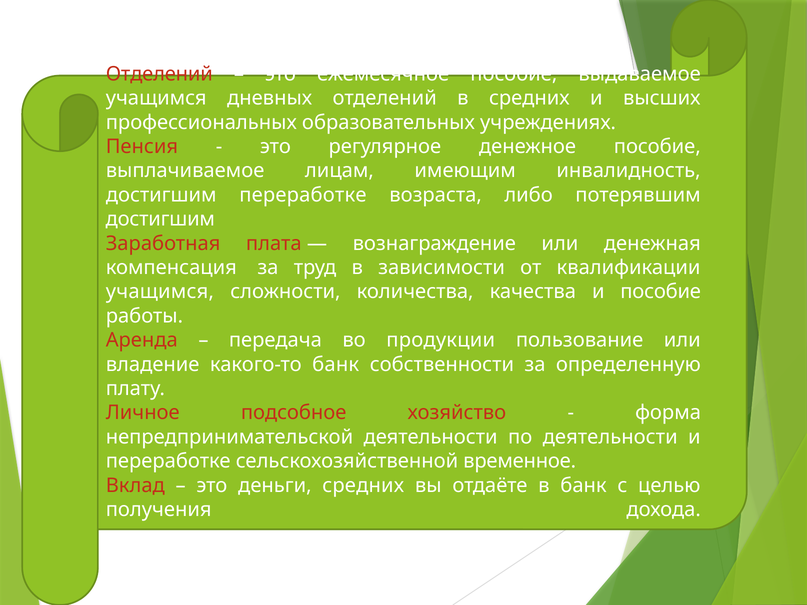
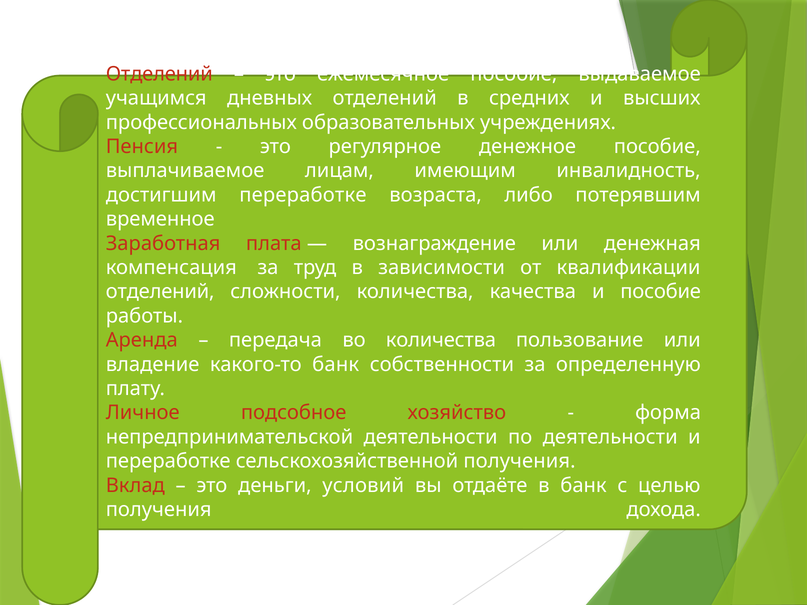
достигшим: достигшим -> временное (160, 219)
учащимся: учащимся -> отделений (160, 292)
во продукции: продукции -> количества (441, 340)
сельскохозяйственной временное: временное -> получения (519, 461)
деньги средних: средних -> условий (363, 486)
